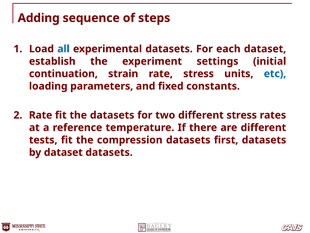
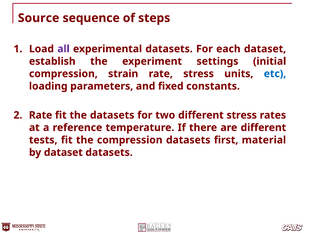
Adding: Adding -> Source (39, 18)
all colour: blue -> purple (64, 49)
continuation: continuation -> compression (63, 74)
first datasets: datasets -> material (264, 140)
